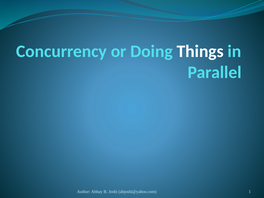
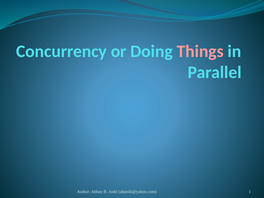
Things colour: white -> pink (200, 51)
